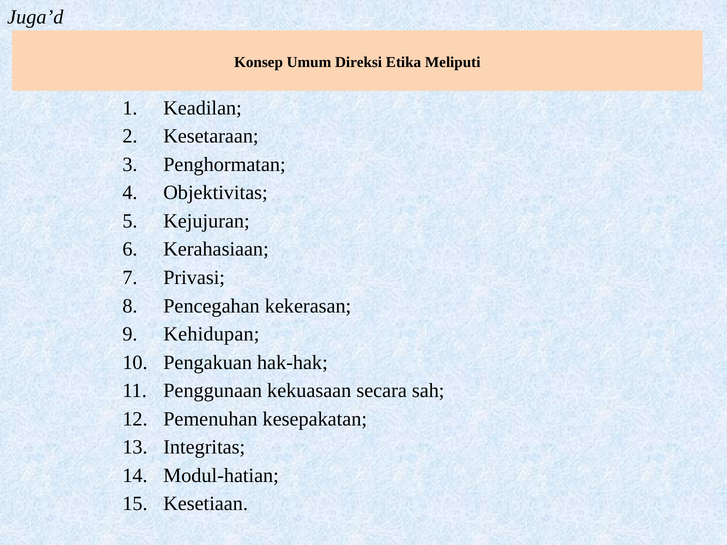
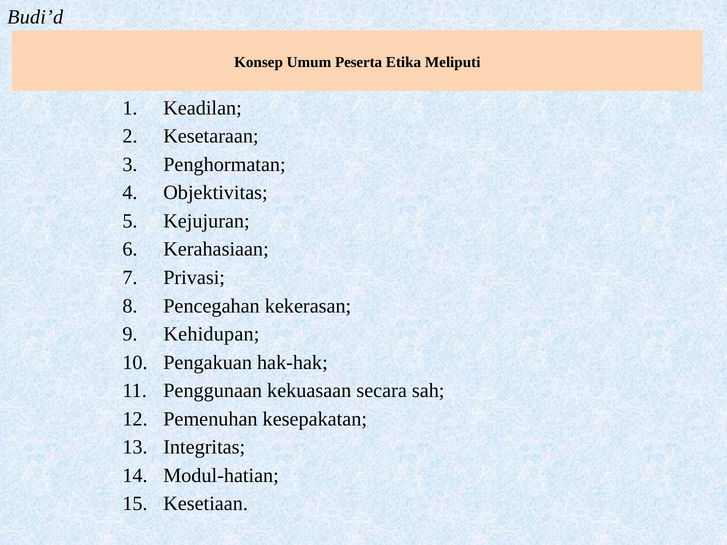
Juga’d: Juga’d -> Budi’d (35, 17)
Direksi: Direksi -> Peserta (359, 62)
